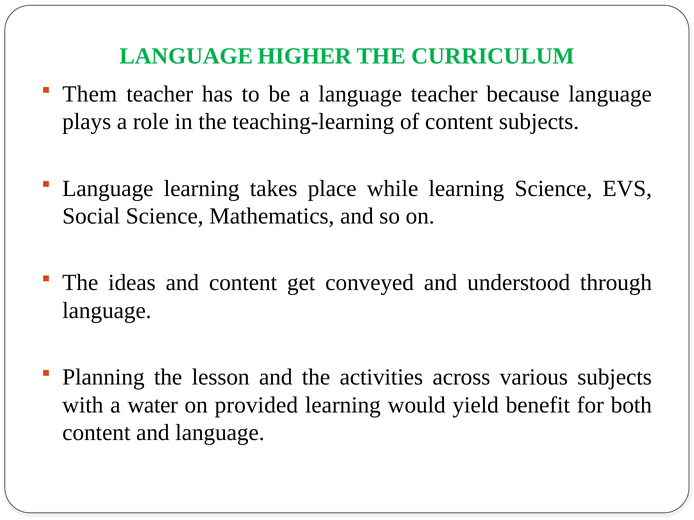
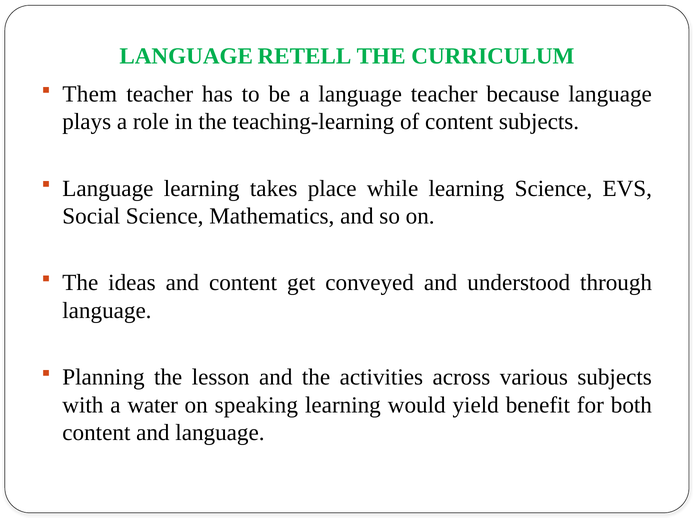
HIGHER: HIGHER -> RETELL (304, 56)
provided: provided -> speaking (256, 405)
